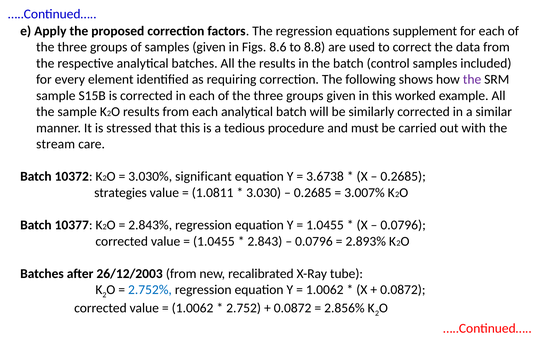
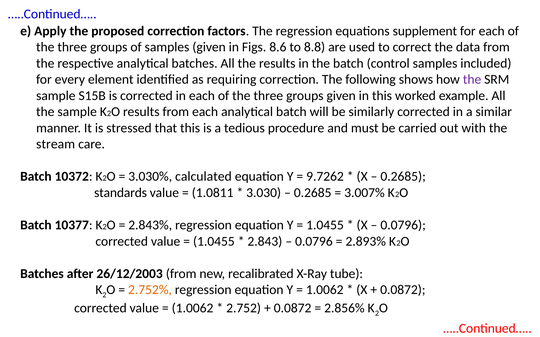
significant: significant -> calculated (203, 177)
3.6738: 3.6738 -> 9.7262 (325, 177)
strategies: strategies -> standards (121, 193)
2.752% colour: blue -> orange (150, 290)
